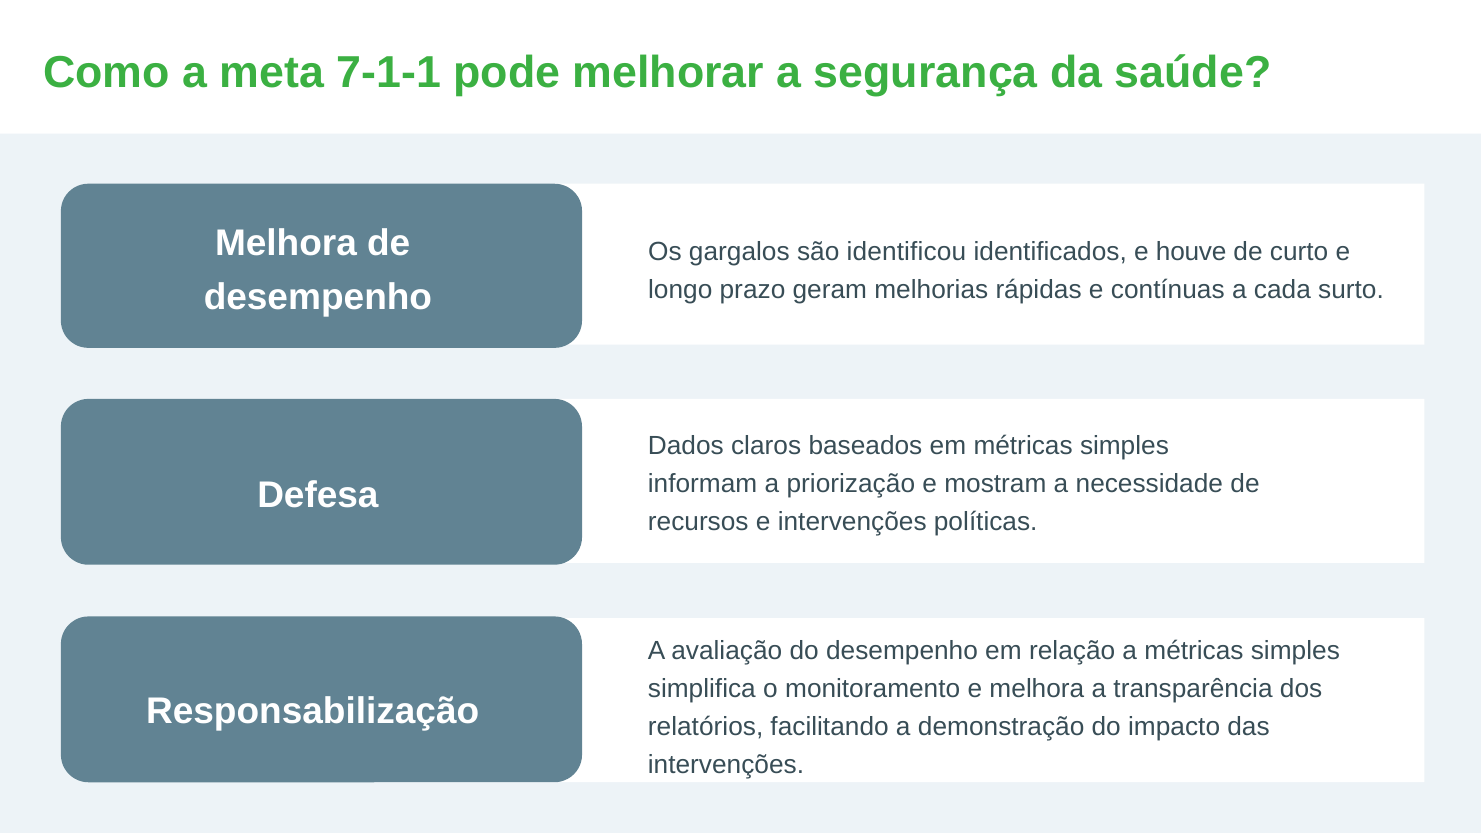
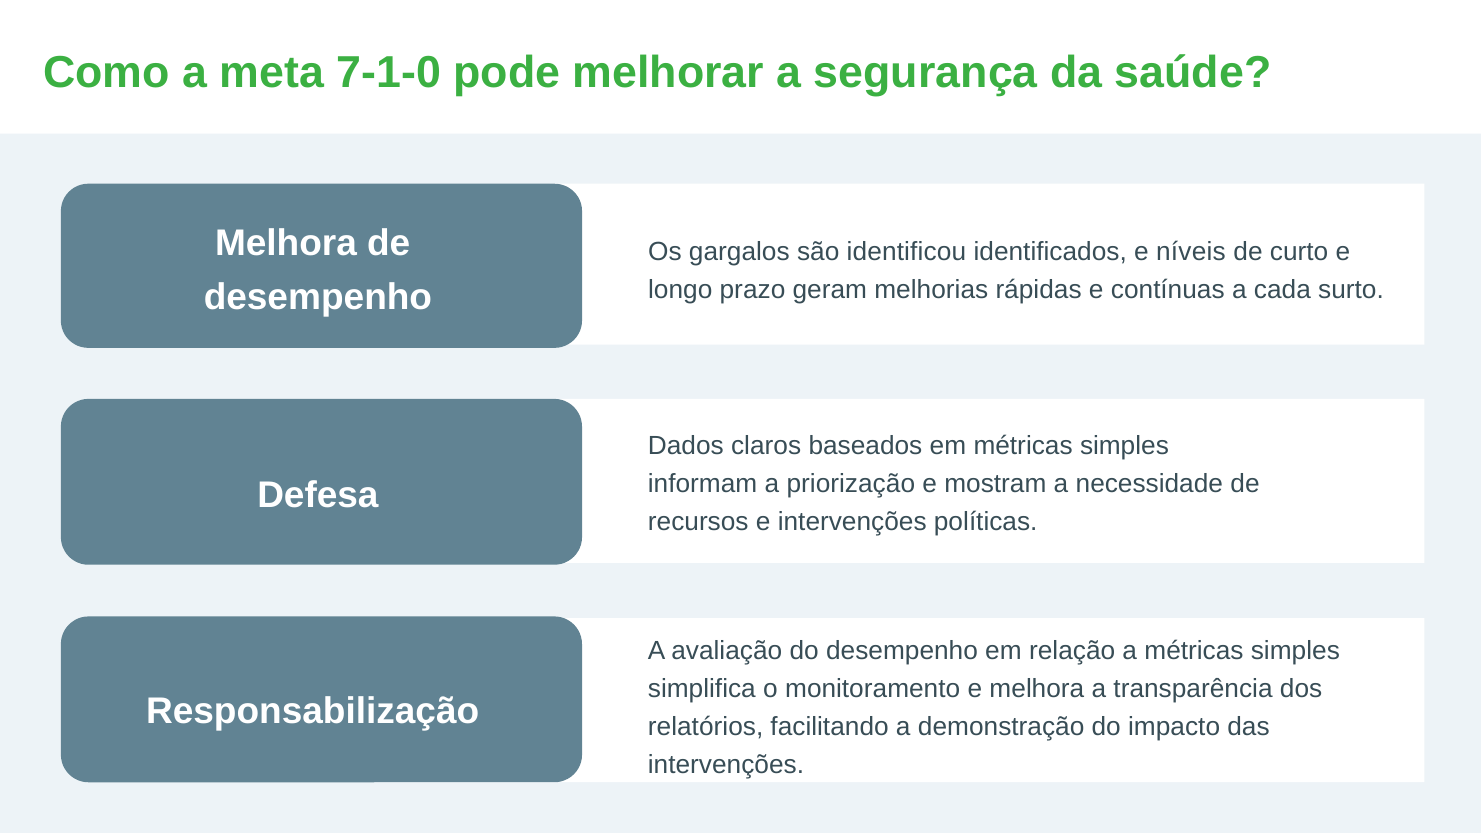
7-1-1: 7-1-1 -> 7-1-0 (389, 72)
houve: houve -> níveis (1191, 252)
